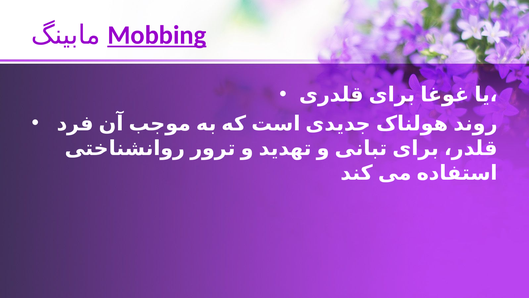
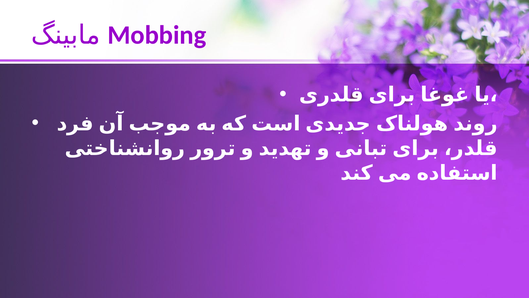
Mobbing underline: present -> none (157, 35)
